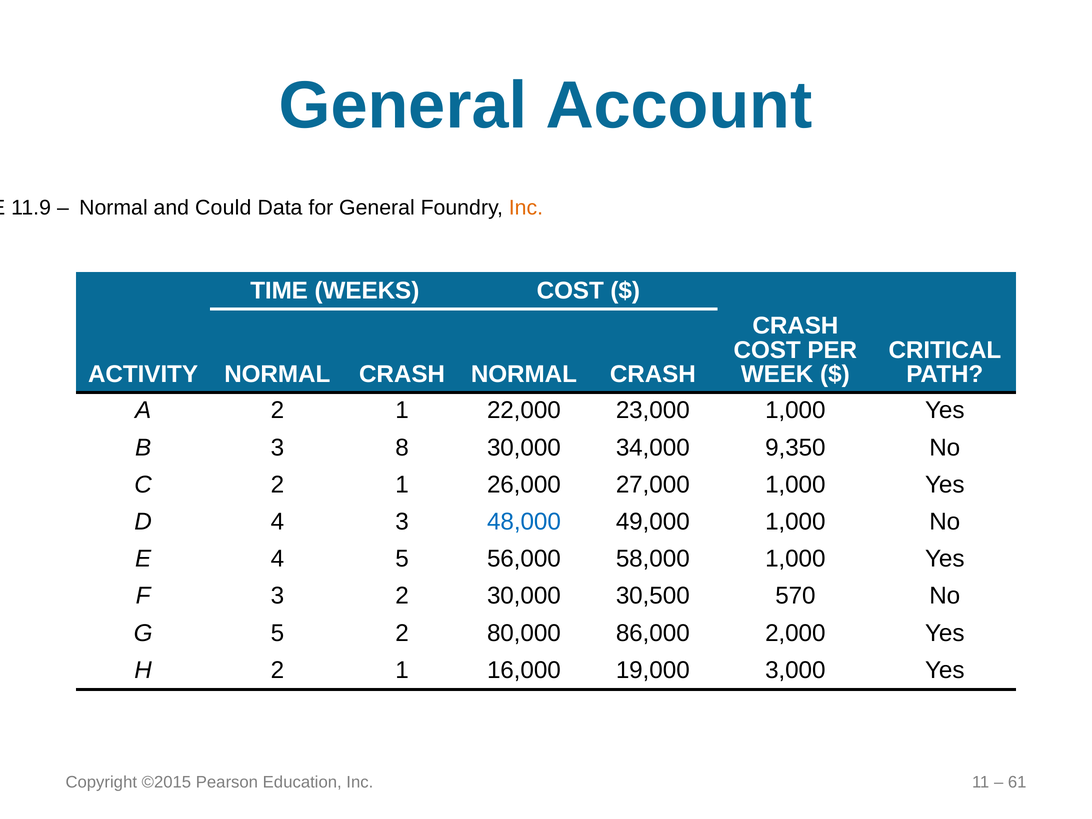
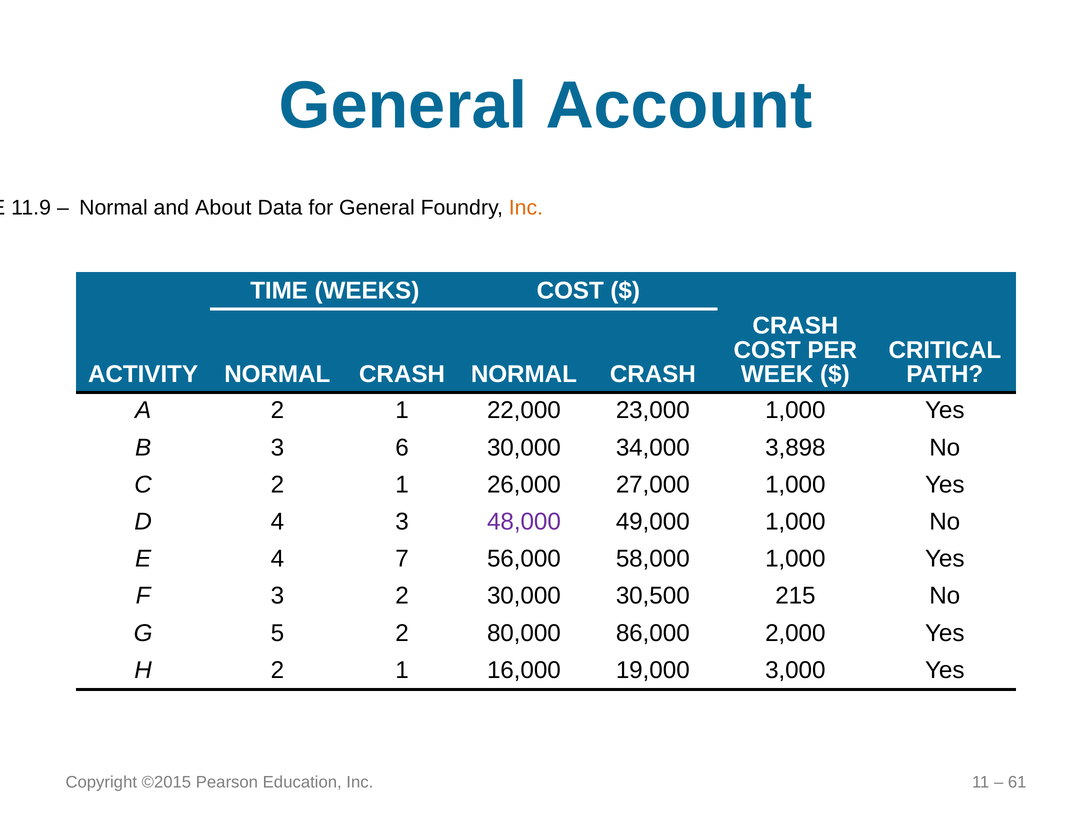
Could: Could -> About (223, 208)
8: 8 -> 6 (402, 448)
9,350: 9,350 -> 3,898 (795, 448)
48,000 colour: blue -> purple (524, 522)
4 5: 5 -> 7 (402, 559)
570: 570 -> 215 (795, 596)
